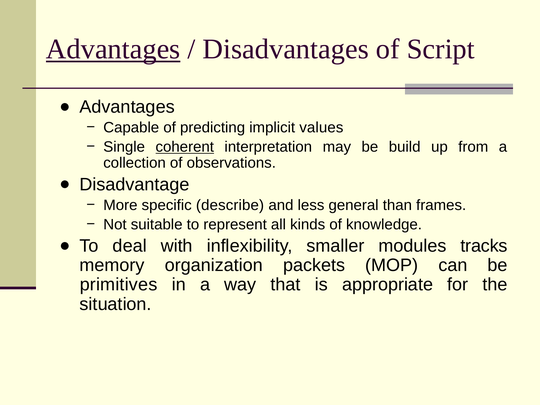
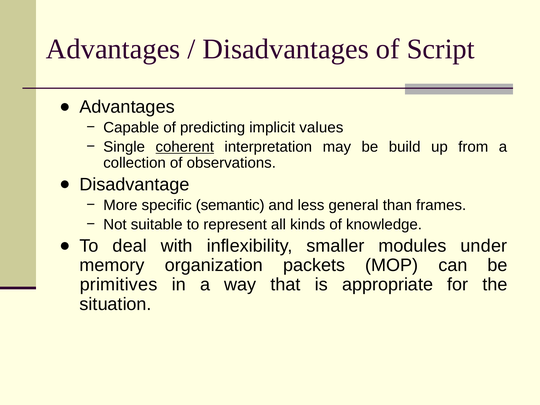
Advantages underline: present -> none (113, 49)
describe: describe -> semantic (230, 205)
tracks: tracks -> under (484, 246)
